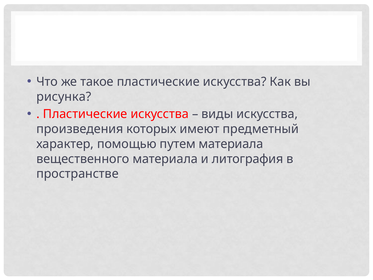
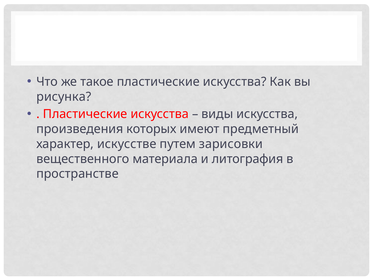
помощью: помощью -> искусстве (127, 144)
путем материала: материала -> зарисовки (231, 144)
